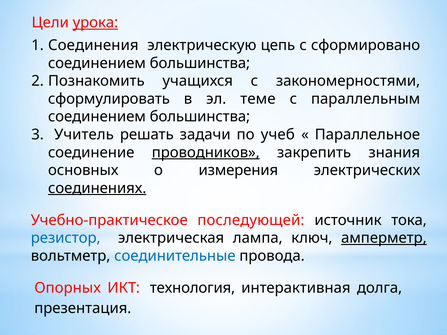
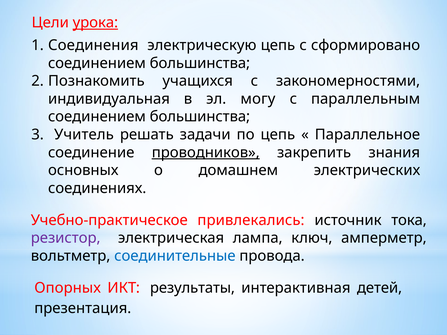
сформулировать: сформулировать -> индивидуальная (109, 99)
теме: теме -> могу (258, 99)
по учеб: учеб -> цепь (278, 135)
измерения: измерения -> домашнем (238, 170)
соединениях underline: present -> none (97, 188)
последующей: последующей -> привлекались (251, 220)
резистор colour: blue -> purple (66, 238)
амперметр underline: present -> none (384, 238)
технология: технология -> результаты (192, 288)
долга: долга -> детей (380, 288)
